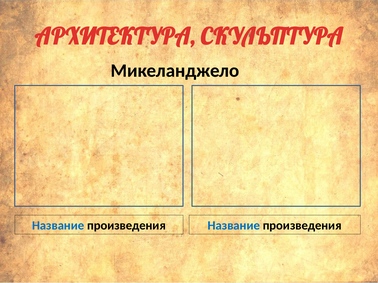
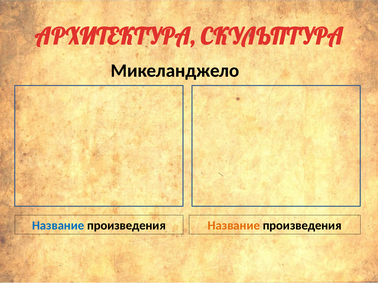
Название colour: blue -> orange (234, 226)
